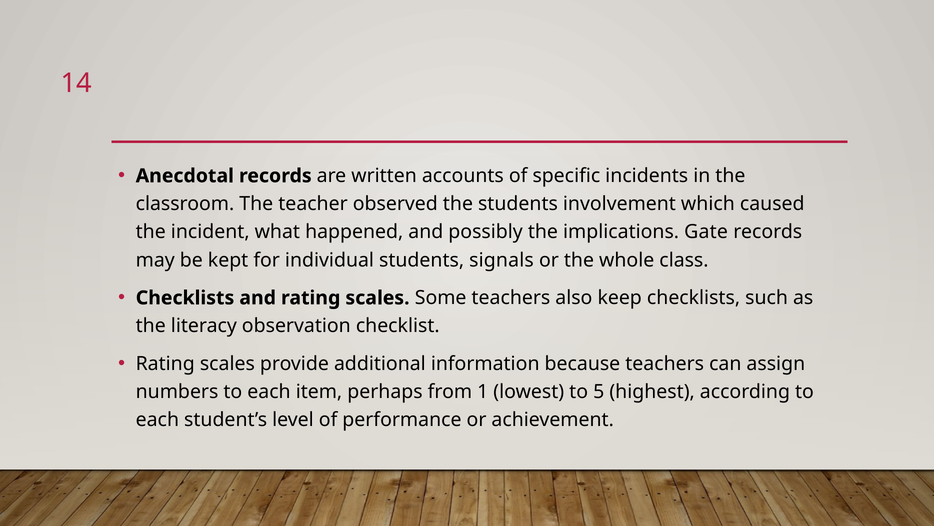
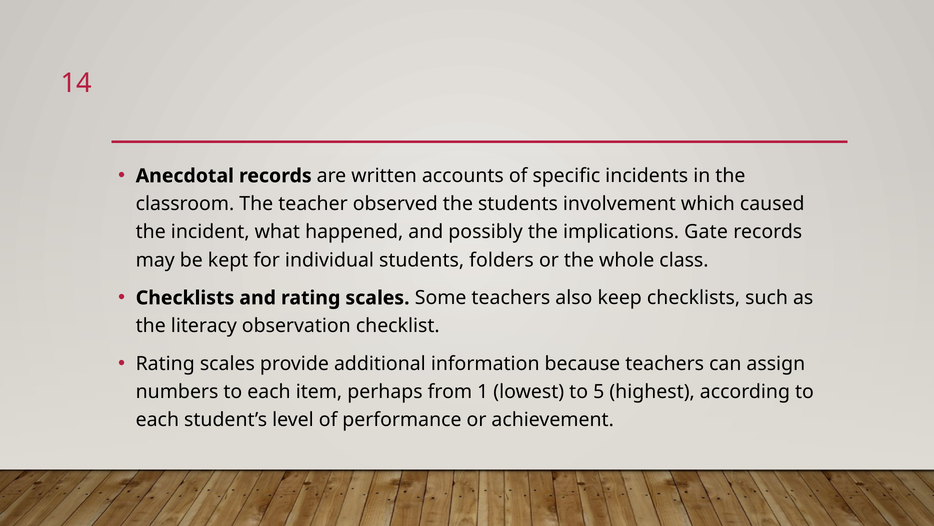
signals: signals -> folders (501, 260)
